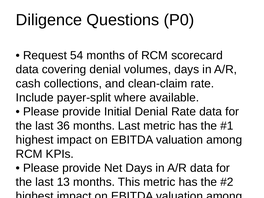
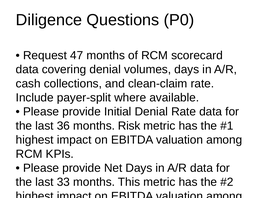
54: 54 -> 47 (77, 55)
months Last: Last -> Risk (129, 126)
13: 13 -> 33 (63, 182)
